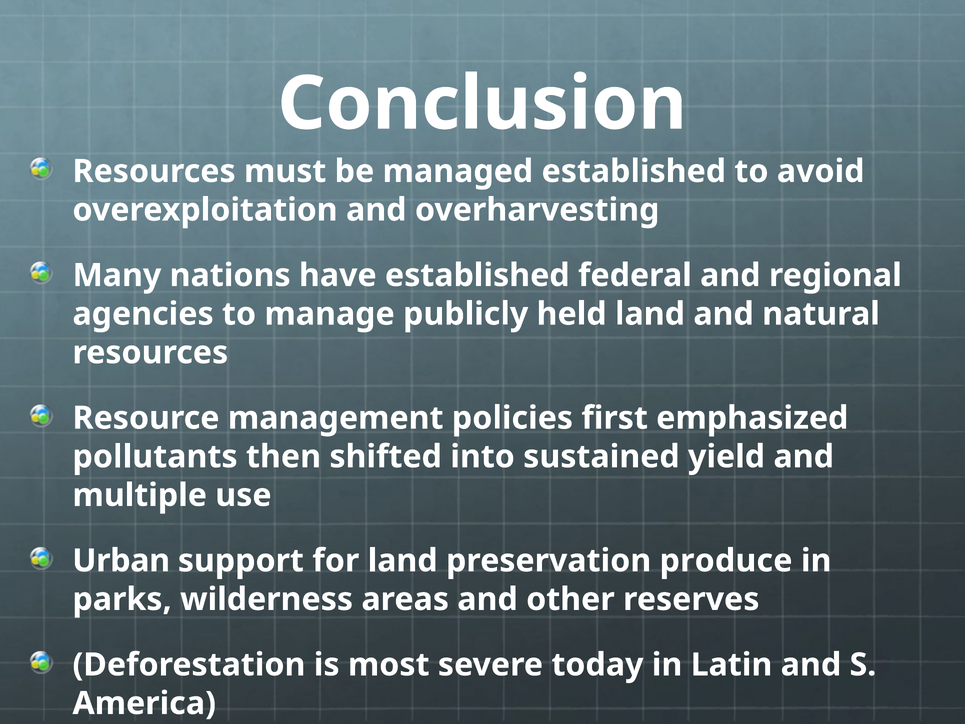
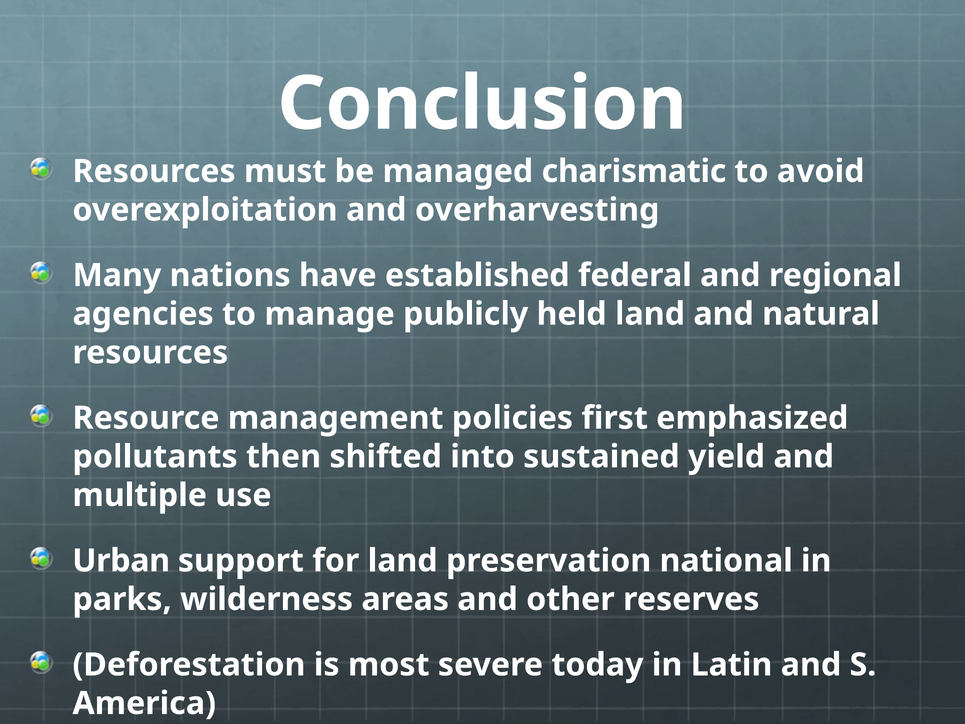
managed established: established -> charismatic (634, 171)
produce: produce -> national (726, 561)
